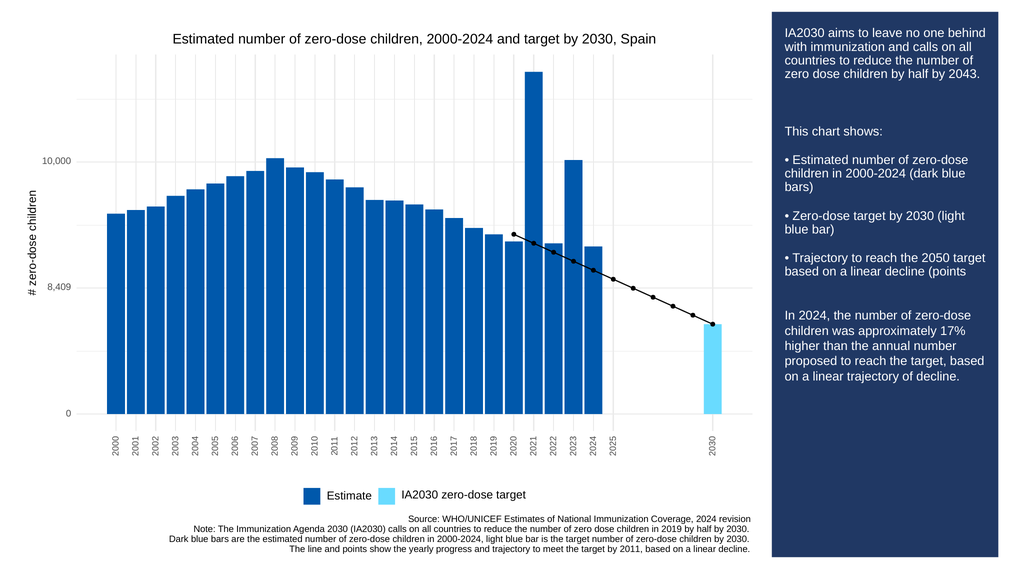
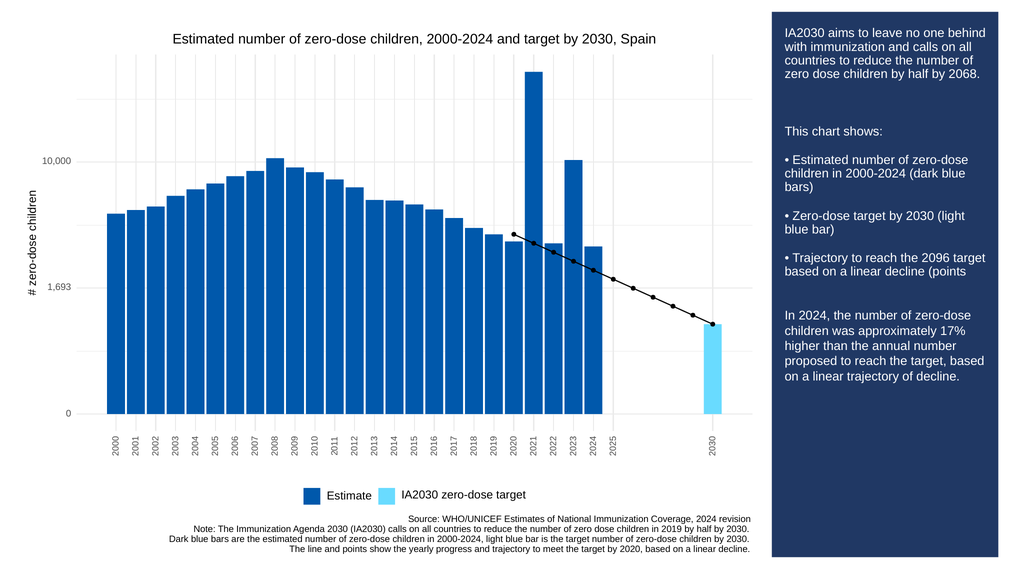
2043: 2043 -> 2068 (964, 74)
2050: 2050 -> 2096 (936, 258)
8,409: 8,409 -> 1,693 (59, 287)
2011: 2011 -> 2020 (631, 549)
